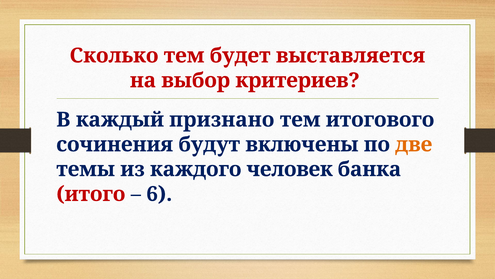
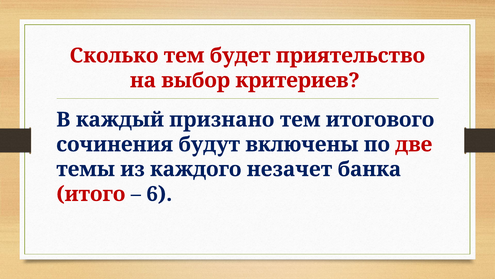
выставляется: выставляется -> приятельство (351, 56)
две colour: orange -> red (414, 144)
человек: человек -> незачет (290, 169)
